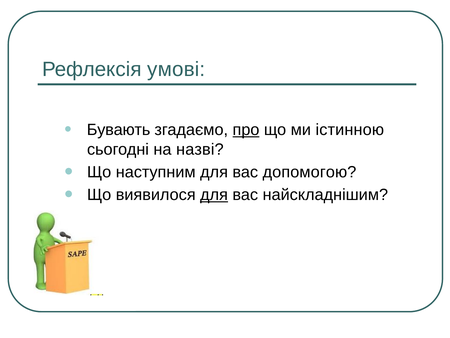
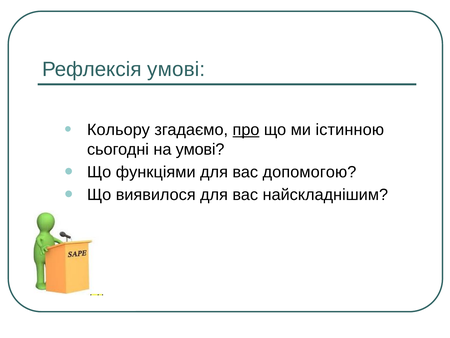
Бувають: Бувають -> Кольору (118, 130)
на назві: назві -> умові (200, 149)
наступним: наступним -> функціями (156, 172)
для underline: present -> none (214, 195)
